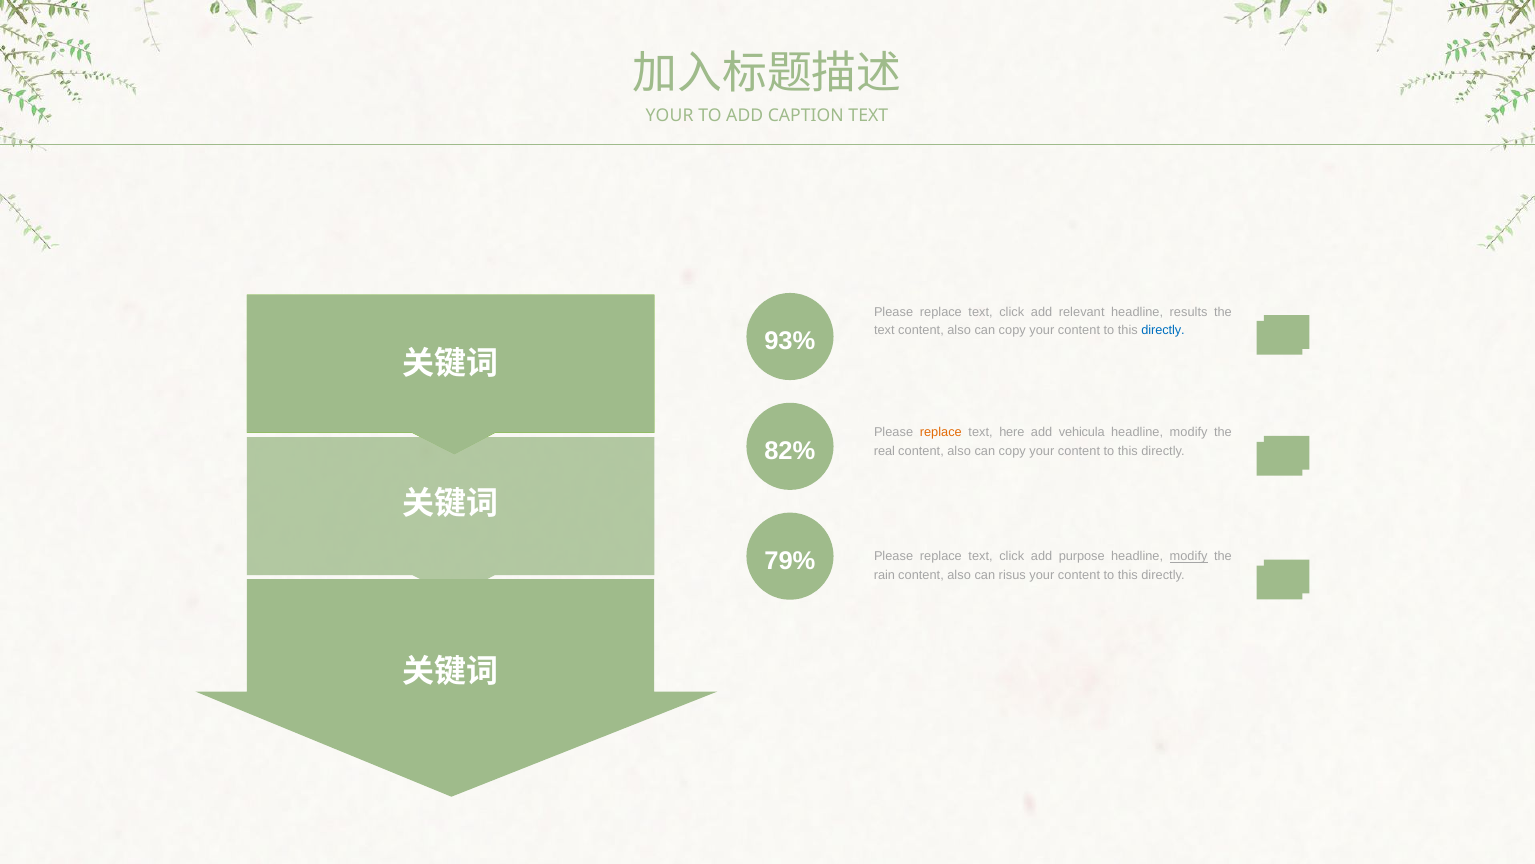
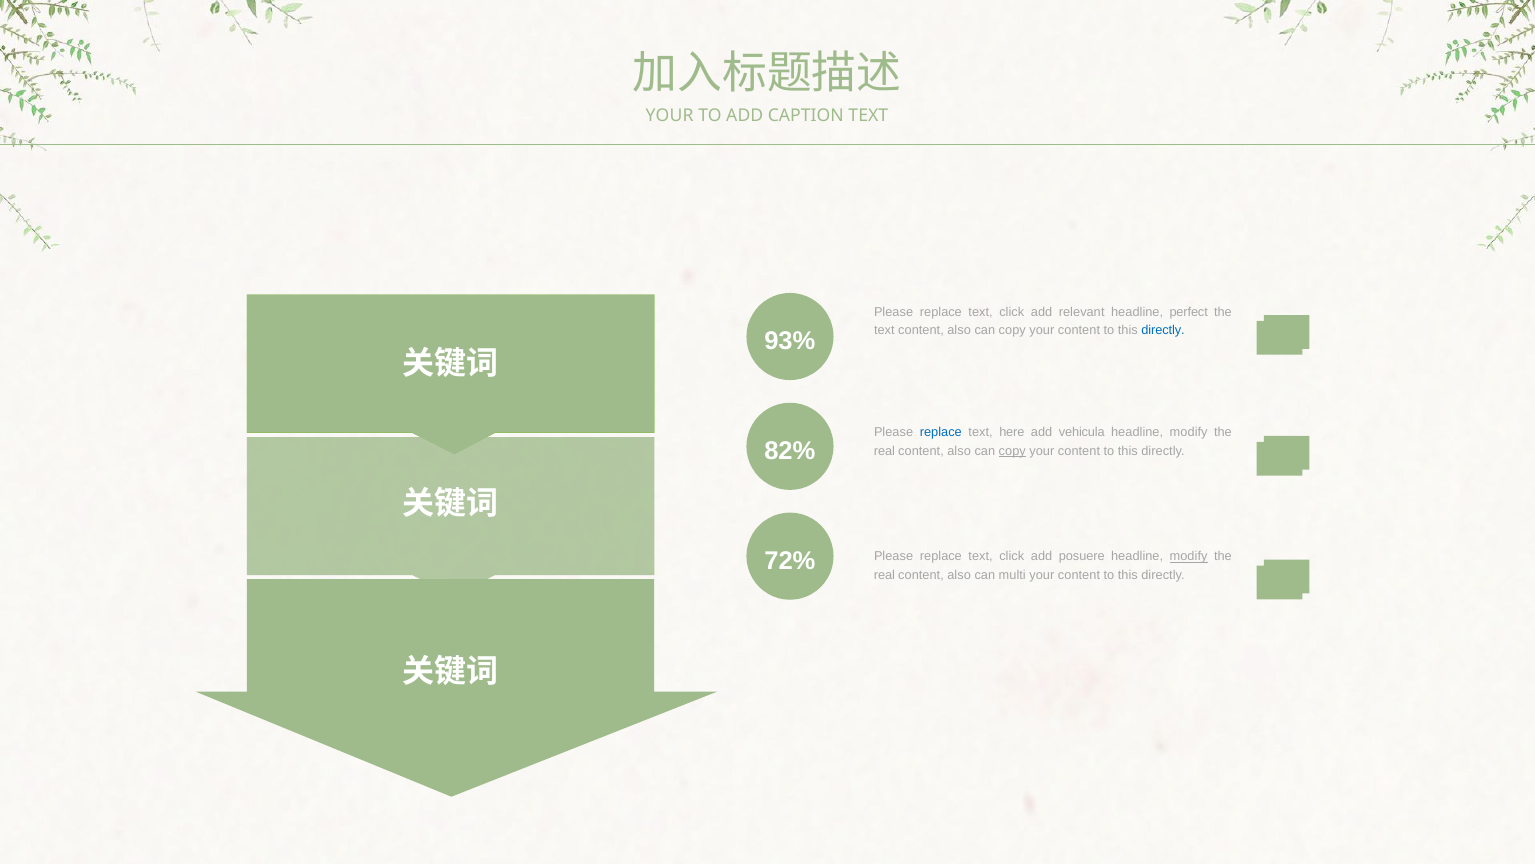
results: results -> perfect (1189, 312)
replace colour: orange -> blue (941, 433)
copy underline: none -> present (1012, 451)
79%: 79% -> 72% (790, 561)
purpose: purpose -> posuere (1082, 556)
rain: rain -> real (884, 575)
risus: risus -> multi (1012, 575)
